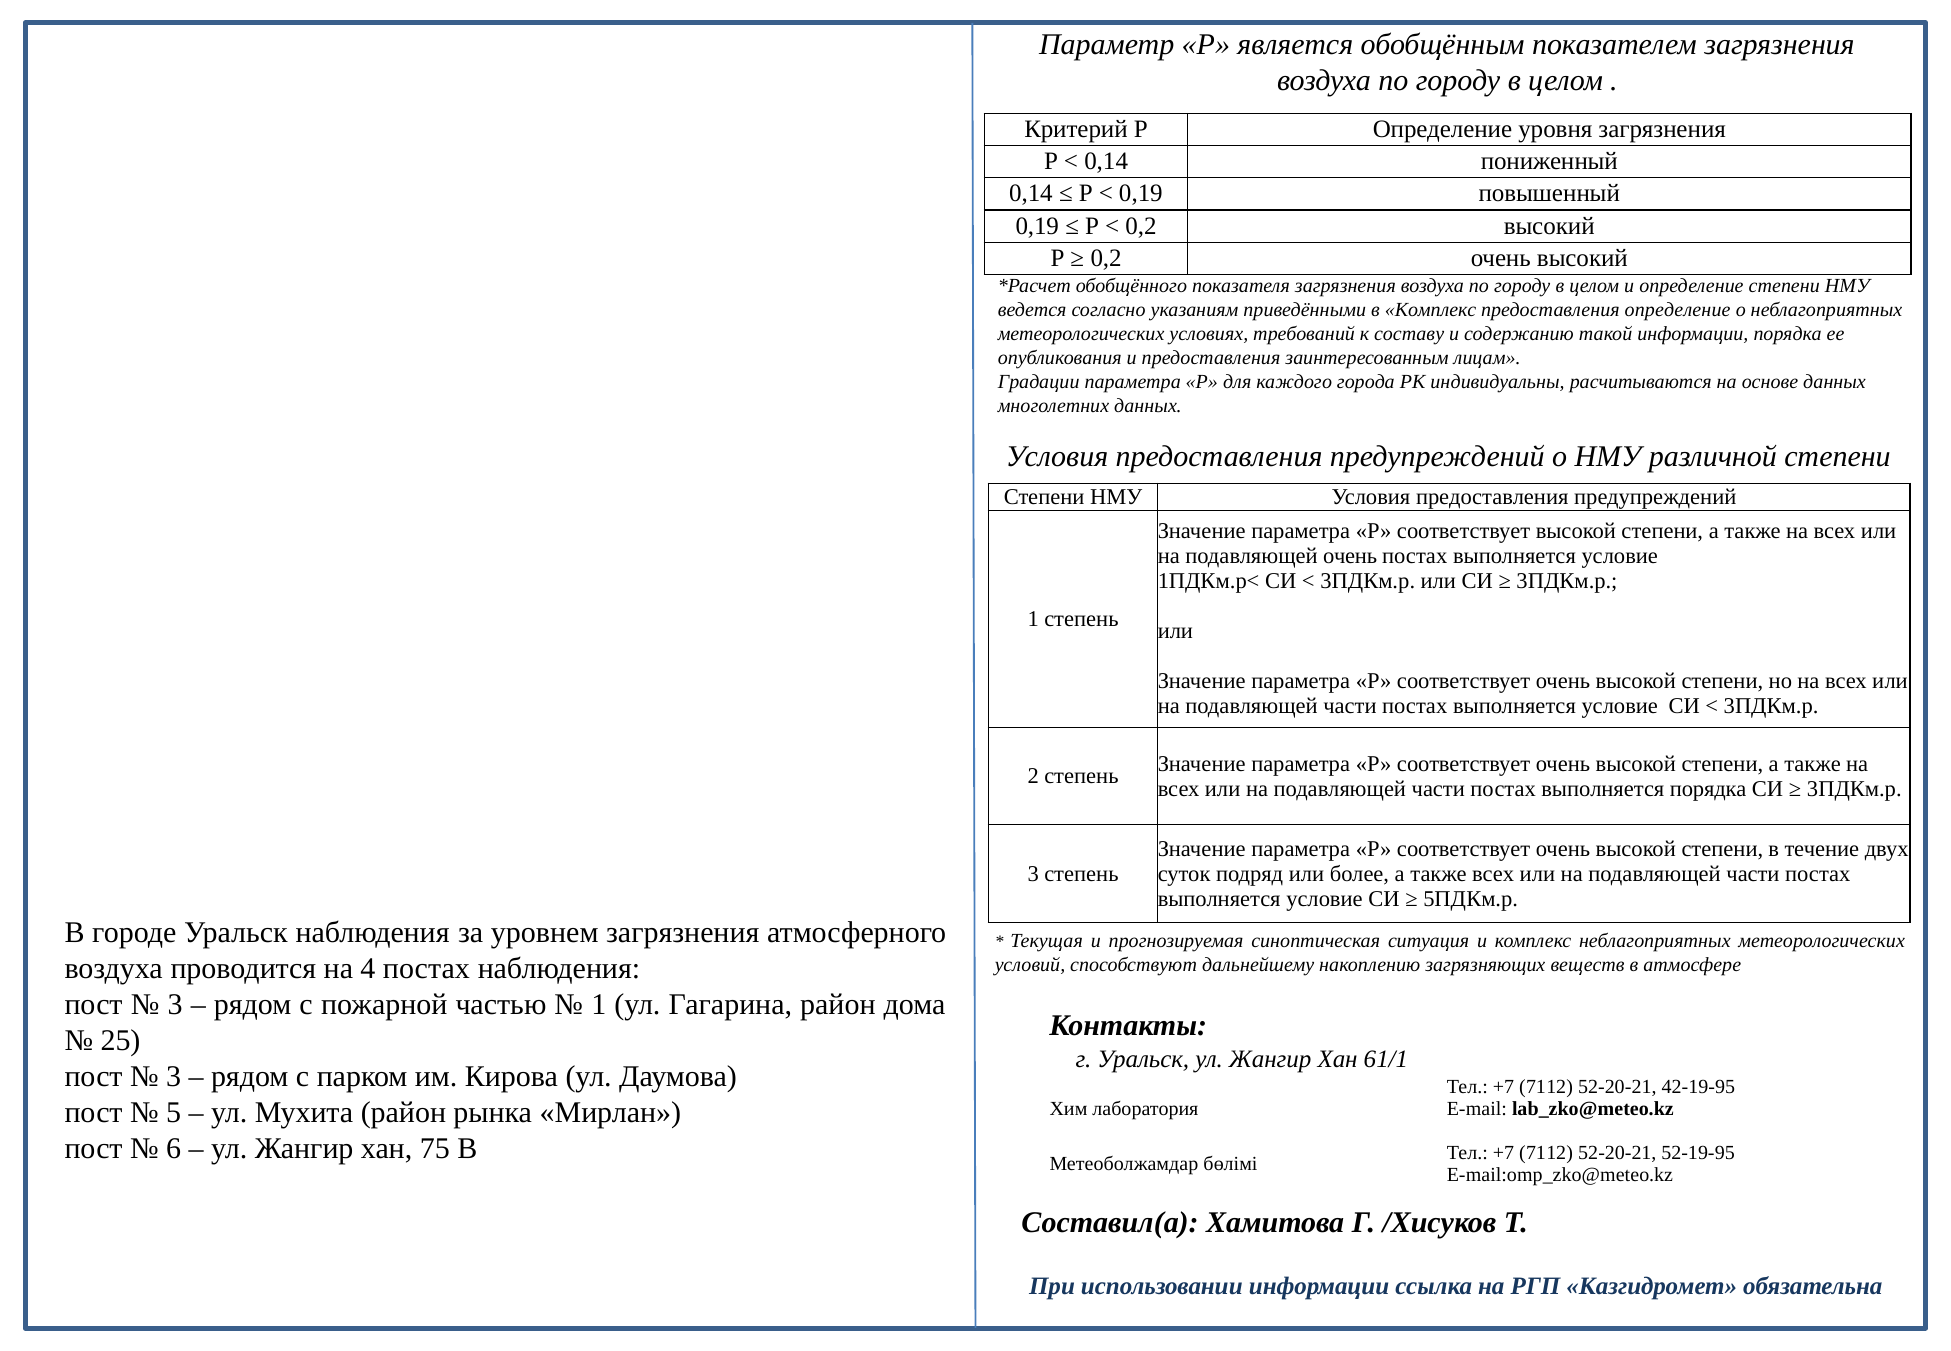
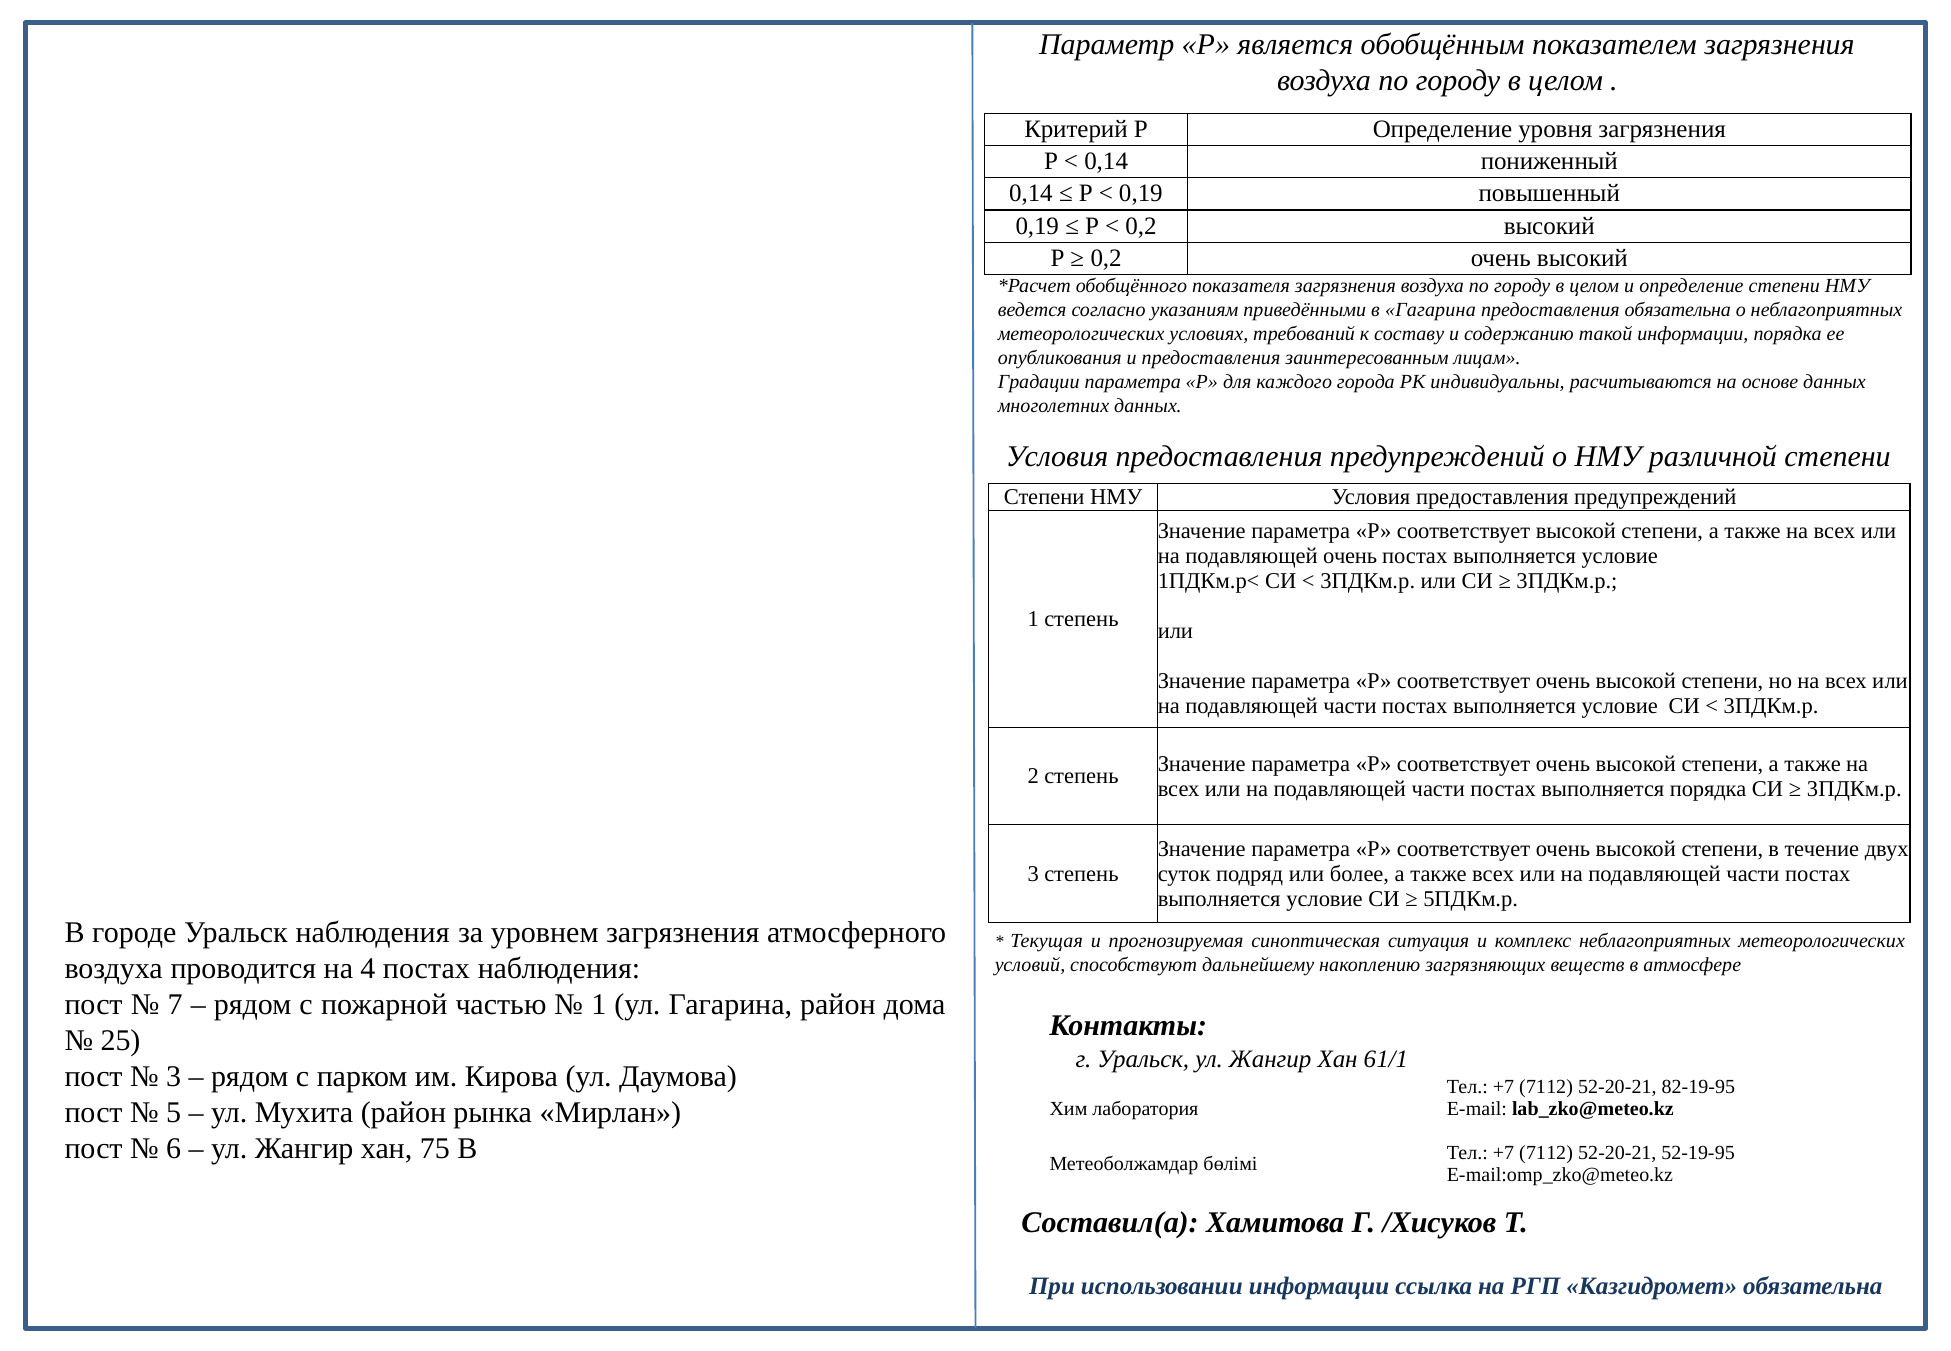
в Комплекс: Комплекс -> Гагарина (1430, 310)
предоставления определение: определение -> обязательна (1678, 310)
3: 3 -> 7 (175, 1004)
42-19-95: 42-19-95 -> 82-19-95 (1698, 1086)
